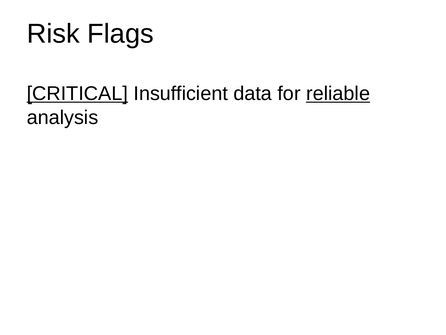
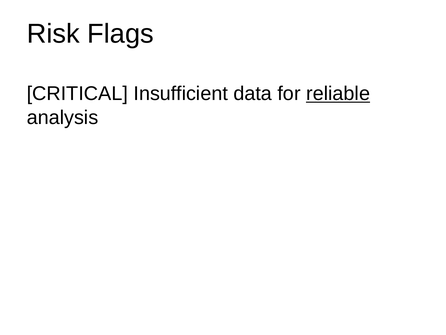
CRITICAL underline: present -> none (77, 94)
